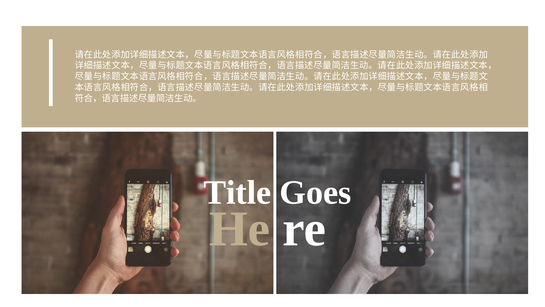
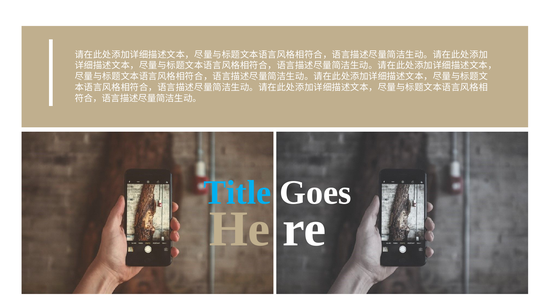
Title colour: white -> light blue (237, 192)
